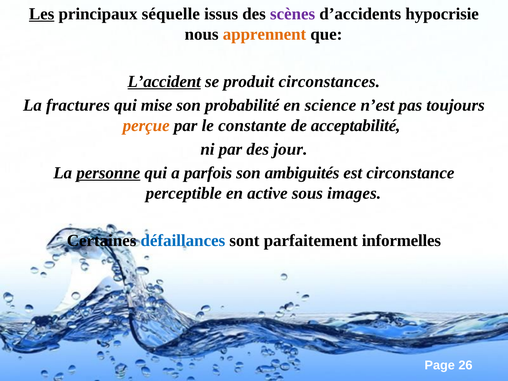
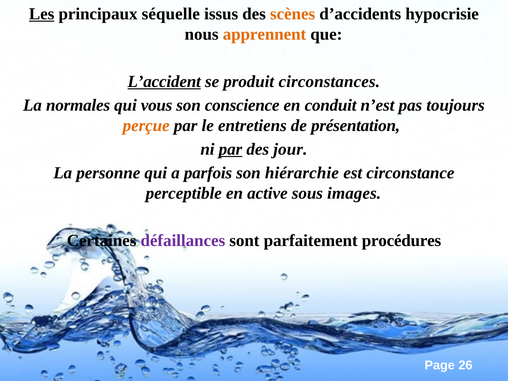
scènes colour: purple -> orange (293, 14)
fractures: fractures -> normales (78, 105)
mise: mise -> vous (157, 105)
probabilité: probabilité -> conscience (242, 105)
science: science -> conduit (331, 105)
constante: constante -> entretiens (252, 126)
acceptabilité: acceptabilité -> présentation (356, 126)
par underline: none -> present (230, 149)
personne underline: present -> none (108, 173)
ambiguités: ambiguités -> hiérarchie (302, 173)
défaillances colour: blue -> purple (183, 241)
informelles: informelles -> procédures (401, 241)
